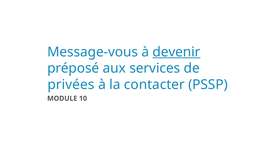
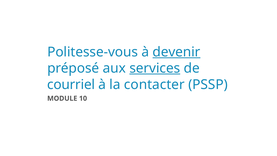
Message-vous: Message-vous -> Politesse-vous (93, 52)
services underline: none -> present (155, 68)
privées: privées -> courriel (71, 84)
